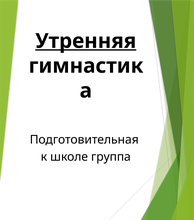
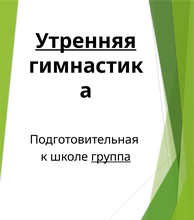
группа underline: none -> present (111, 157)
